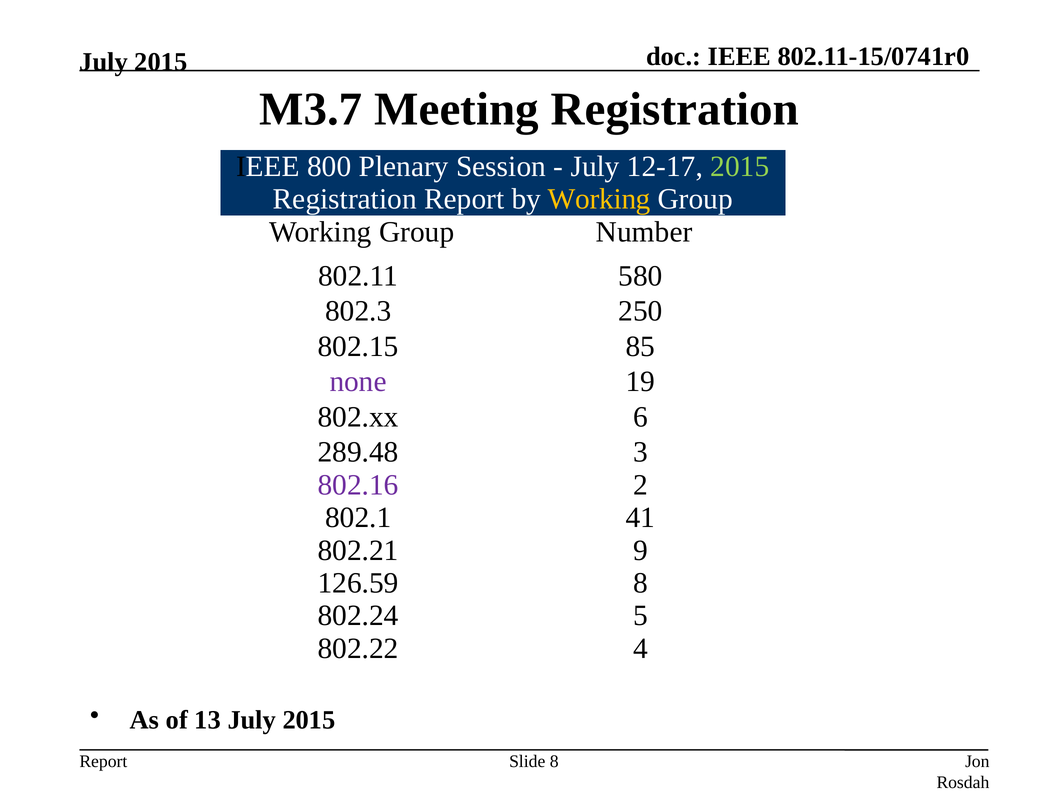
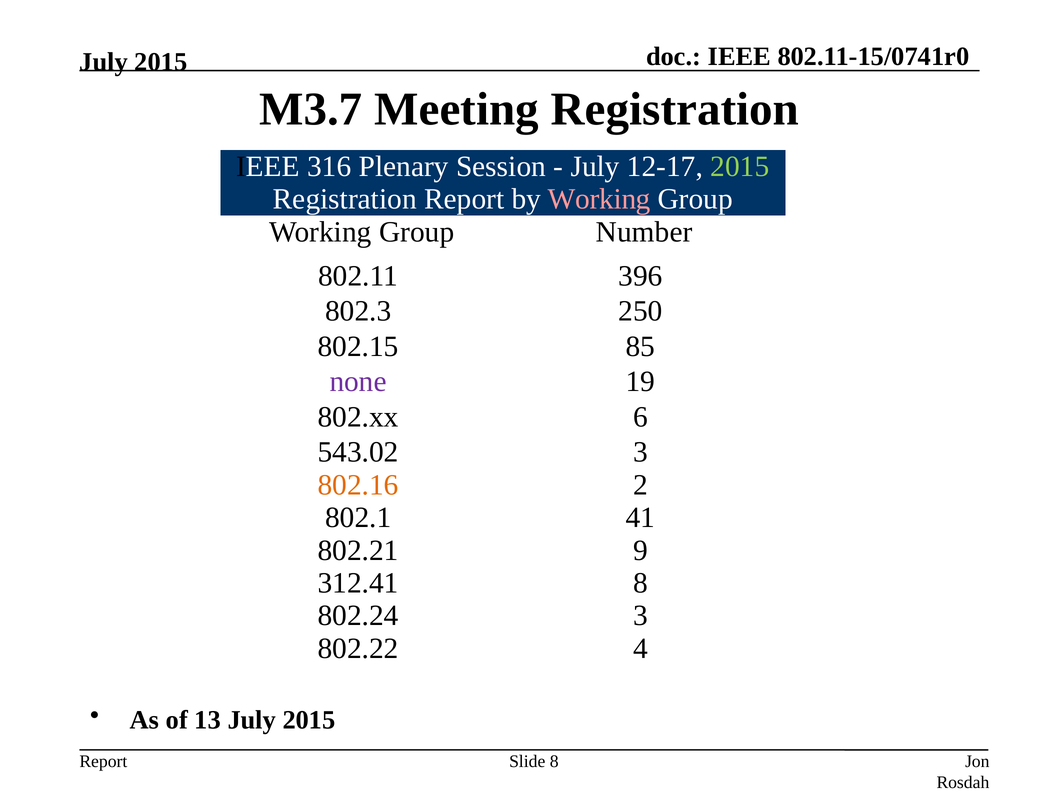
800: 800 -> 316 (329, 167)
Working colour: yellow -> pink (599, 199)
580: 580 -> 396 (641, 276)
289.48: 289.48 -> 543.02 (358, 452)
802.16 colour: purple -> orange (358, 485)
126.59: 126.59 -> 312.41 (358, 583)
802.24 5: 5 -> 3 (641, 616)
